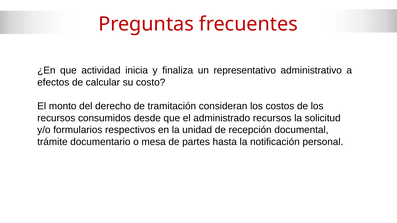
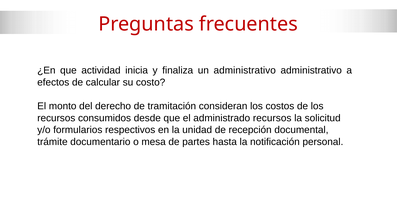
un representativo: representativo -> administrativo (245, 71)
